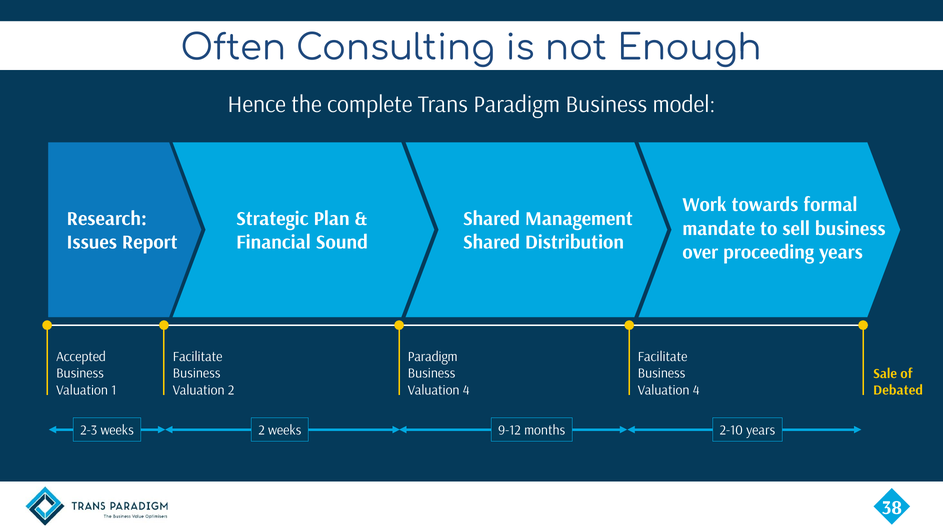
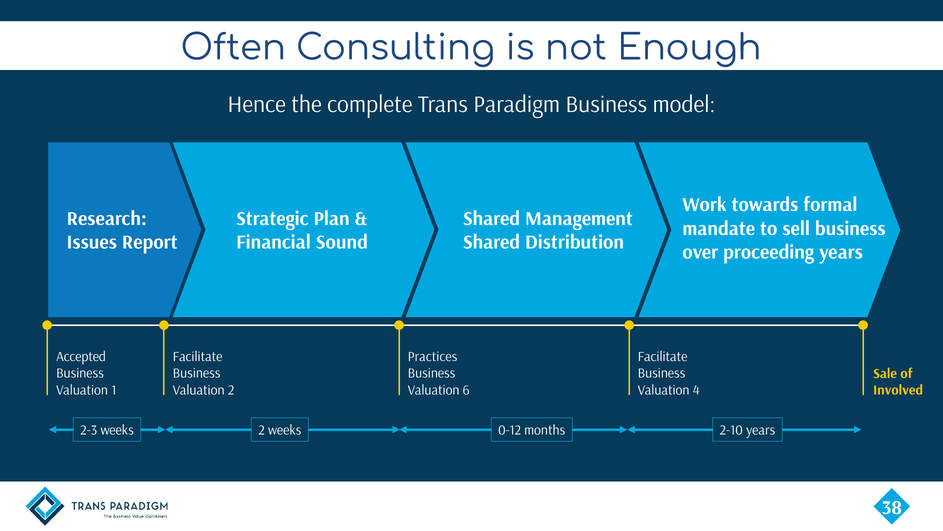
Paradigm: Paradigm -> Practices (433, 357)
4: 4 -> 6 (466, 390)
Debated: Debated -> Involved (898, 390)
9-12: 9-12 -> 0-12 (510, 430)
